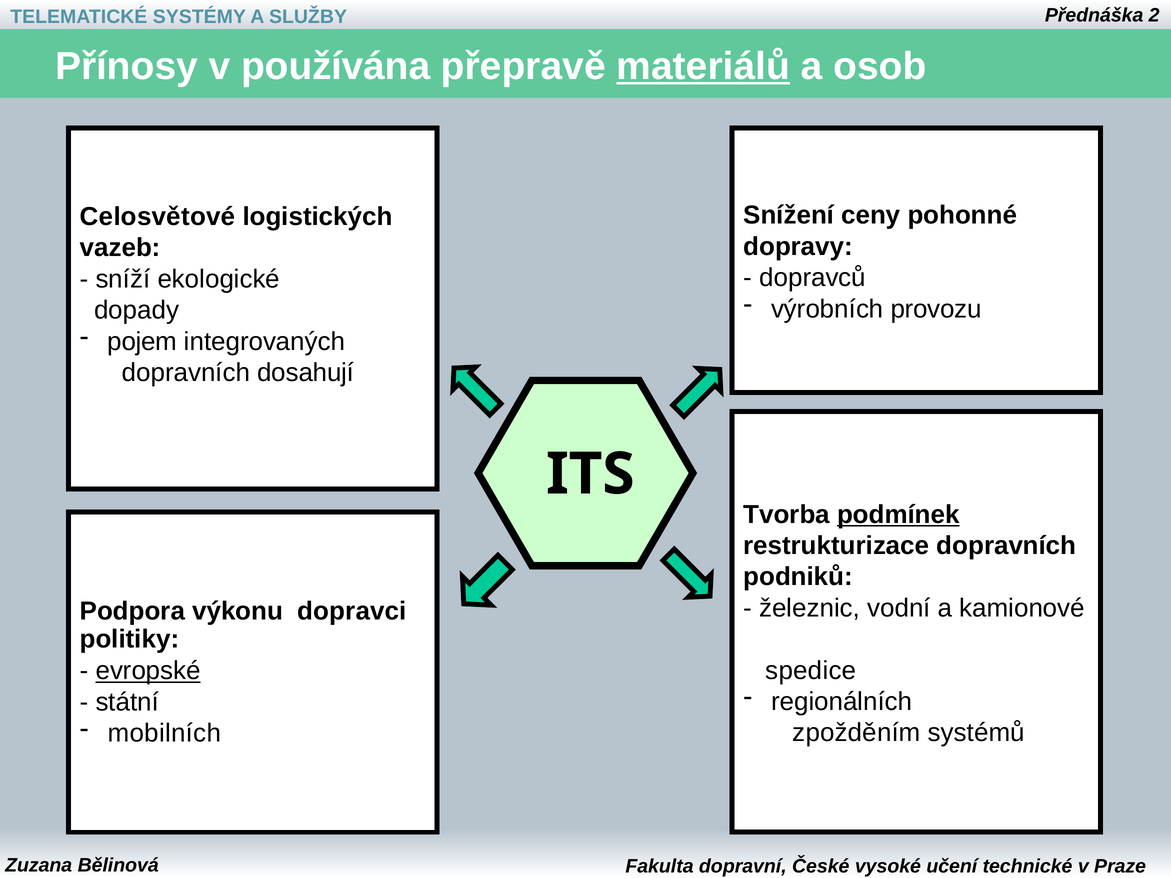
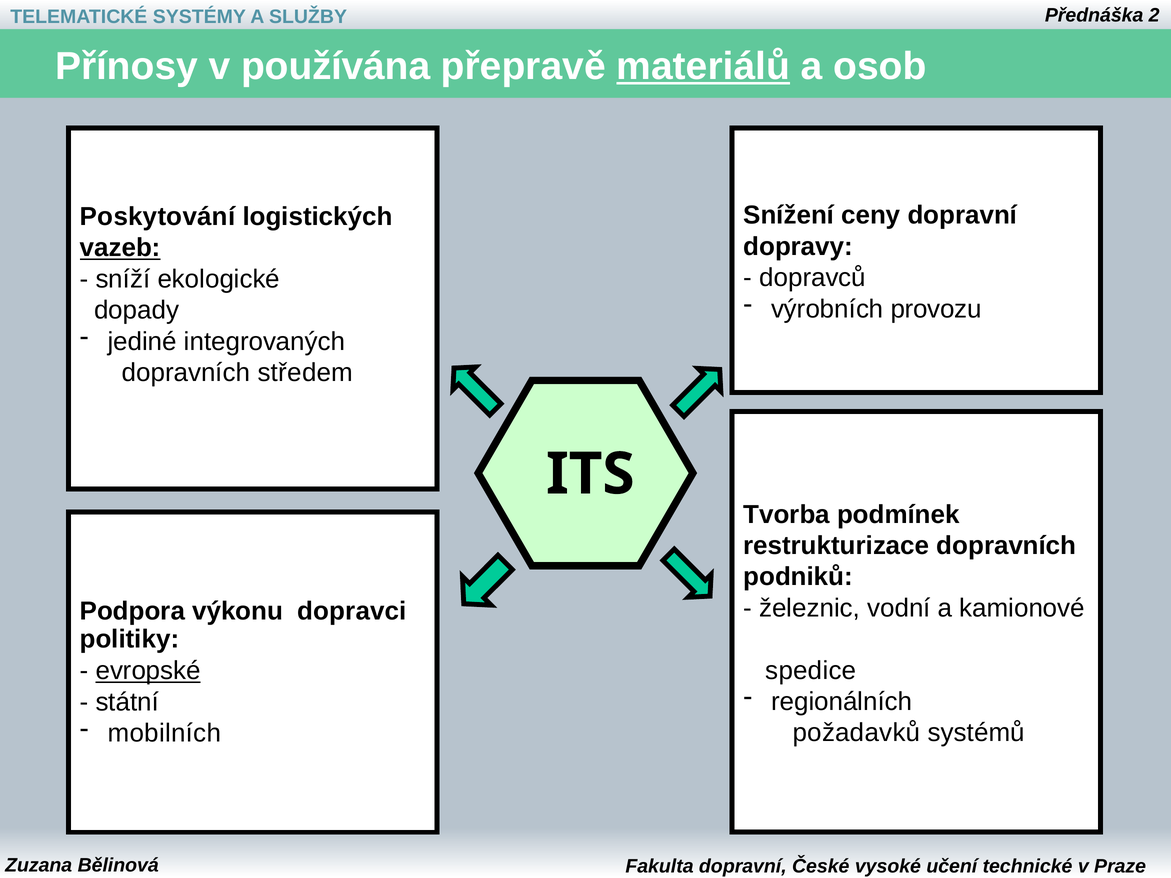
ceny pohonné: pohonné -> dopravní (962, 215)
Celosvětové: Celosvětové -> Poskytování (158, 217)
vazeb underline: none -> present (120, 248)
pojem: pojem -> jediné (142, 342)
dosahují: dosahují -> středem (305, 373)
podmínek underline: present -> none (898, 515)
zpožděním: zpožděním -> požadavků (856, 733)
